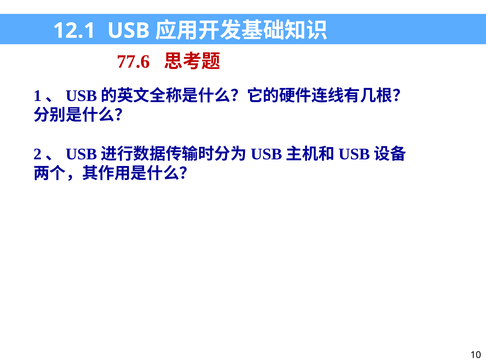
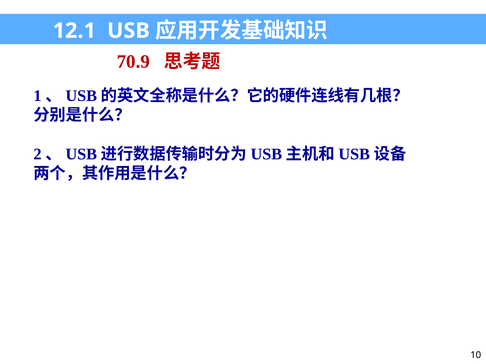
77.6: 77.6 -> 70.9 (133, 62)
